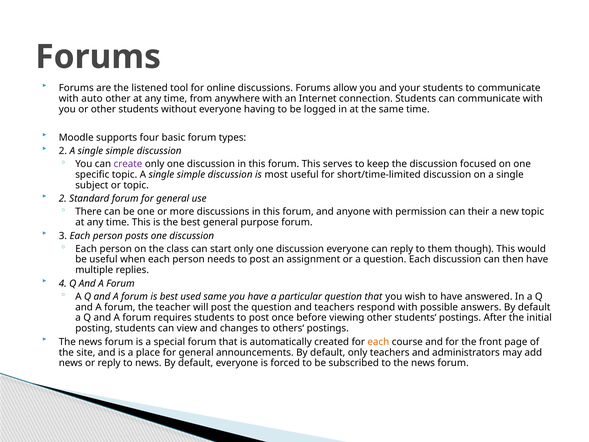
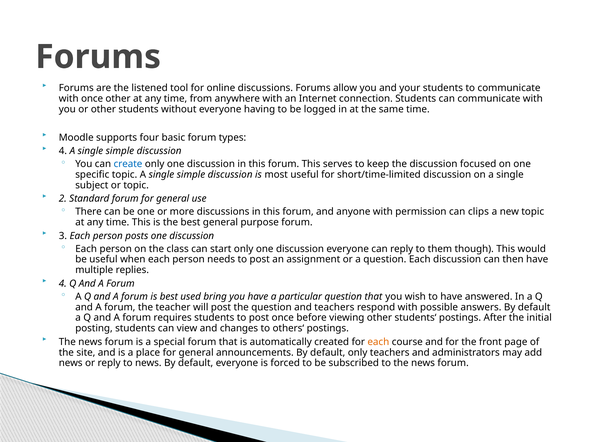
with auto: auto -> once (92, 99)
2: 2 -> 4 (63, 151)
create colour: purple -> blue (128, 164)
their: their -> clips (478, 212)
used same: same -> bring (215, 296)
